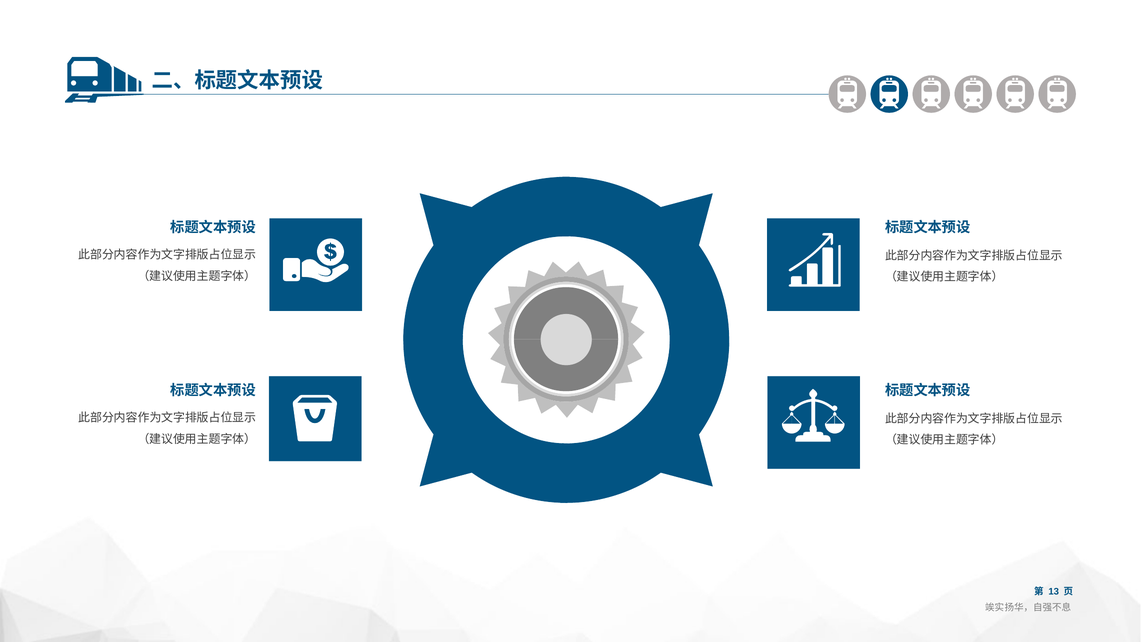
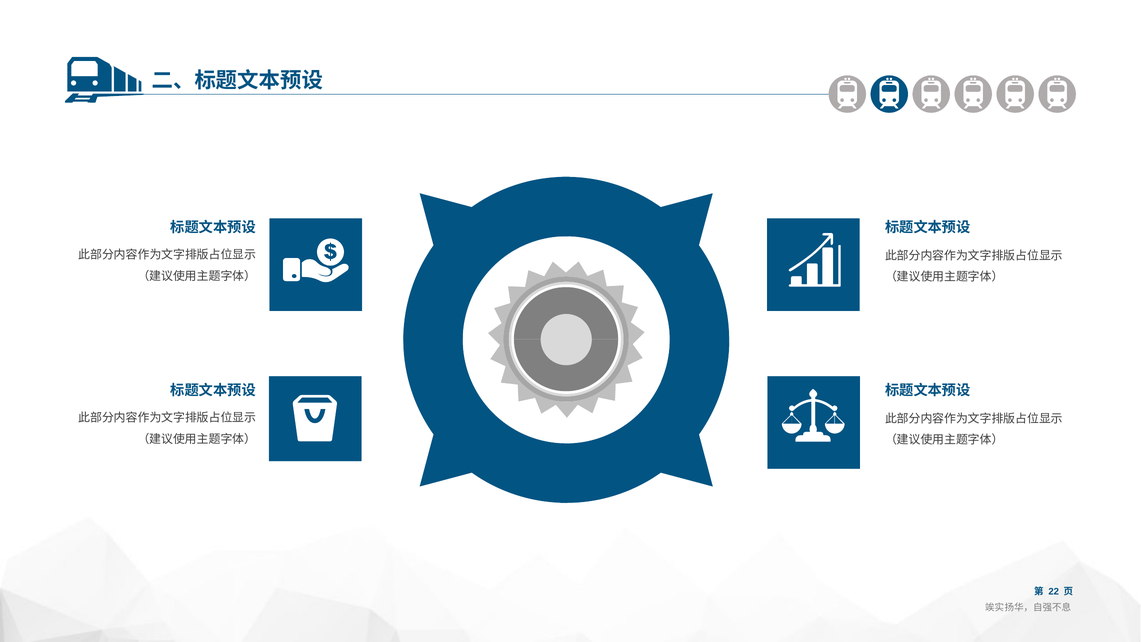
13: 13 -> 22 (1054, 592)
